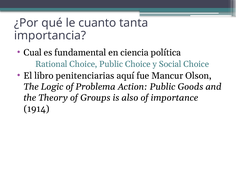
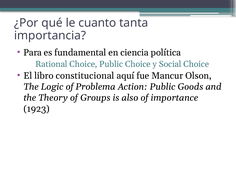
Cual: Cual -> Para (33, 53)
penitenciarias: penitenciarias -> constitucional (85, 76)
1914: 1914 -> 1923 (37, 109)
